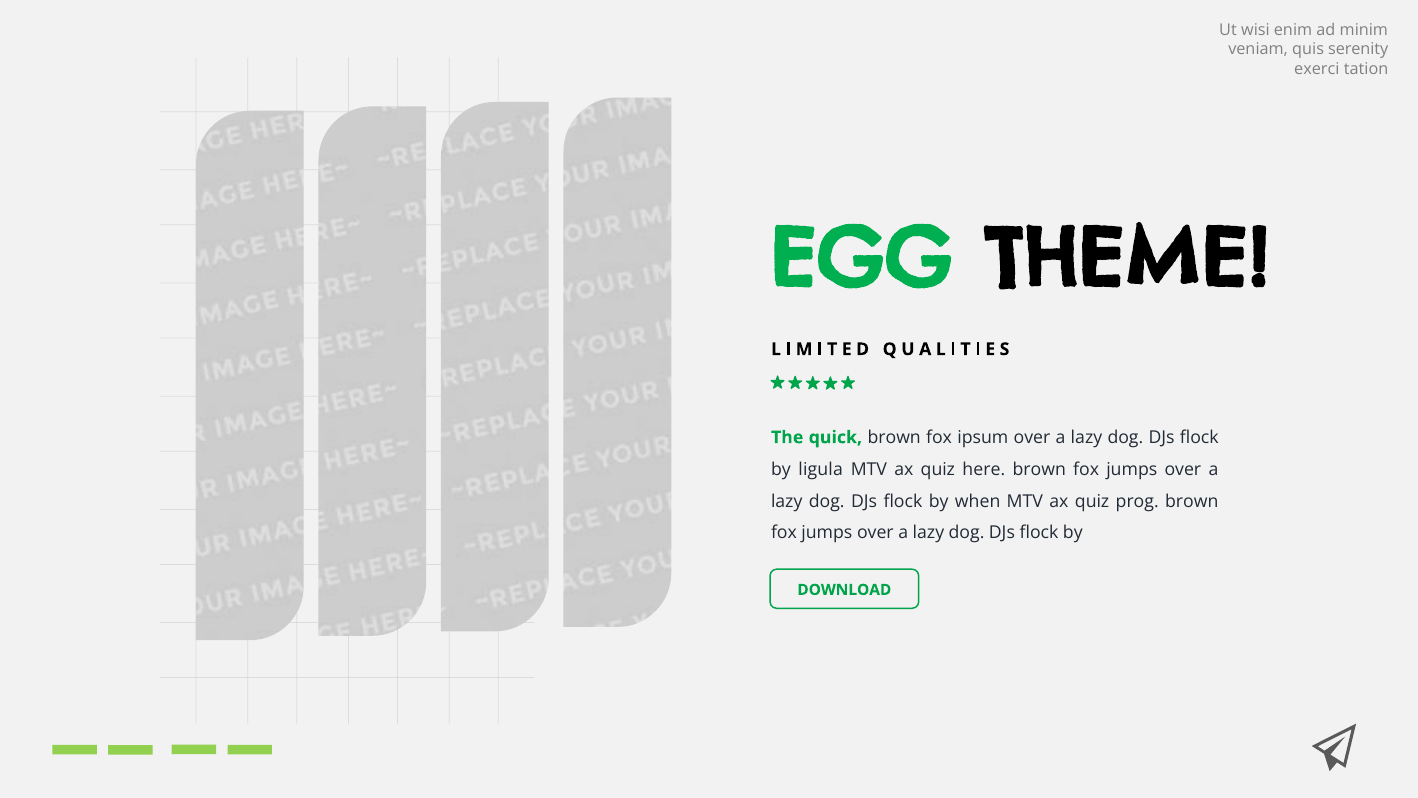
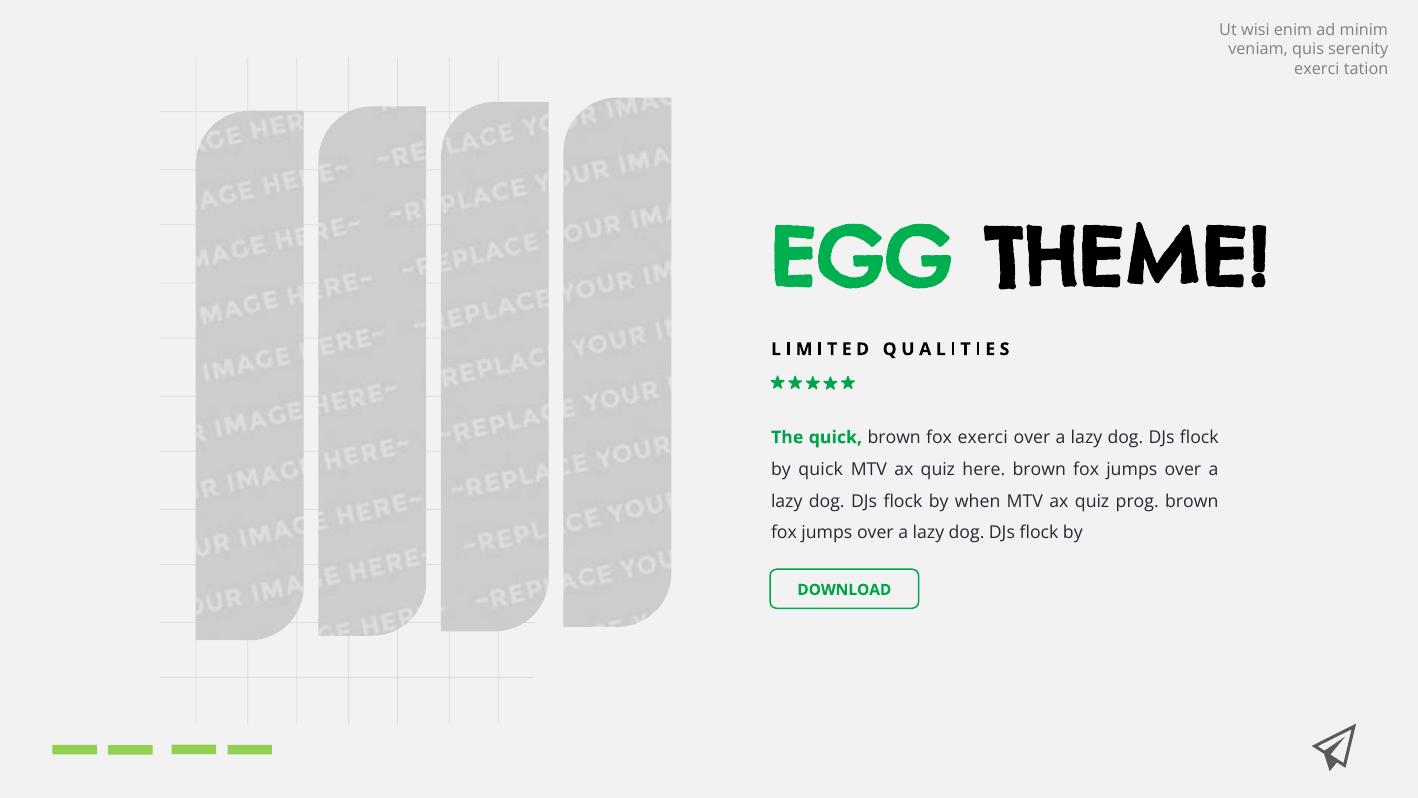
fox ipsum: ipsum -> exerci (983, 437)
by ligula: ligula -> quick (821, 469)
